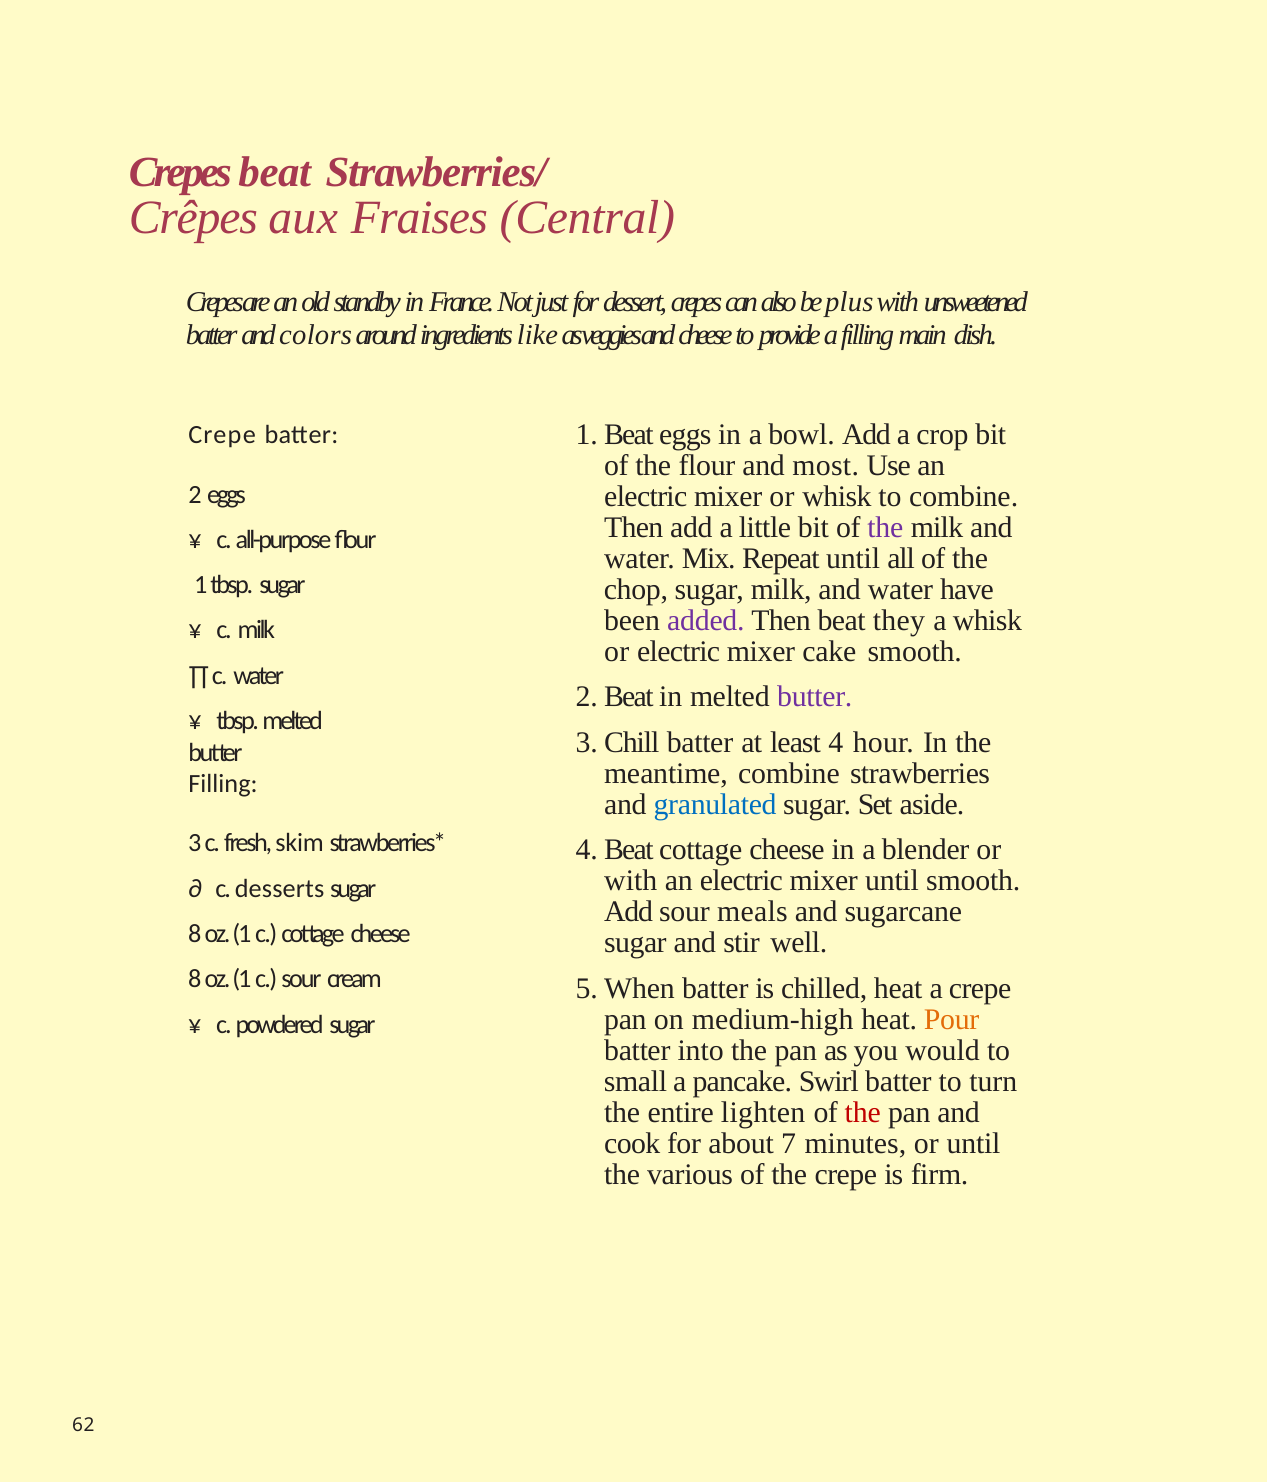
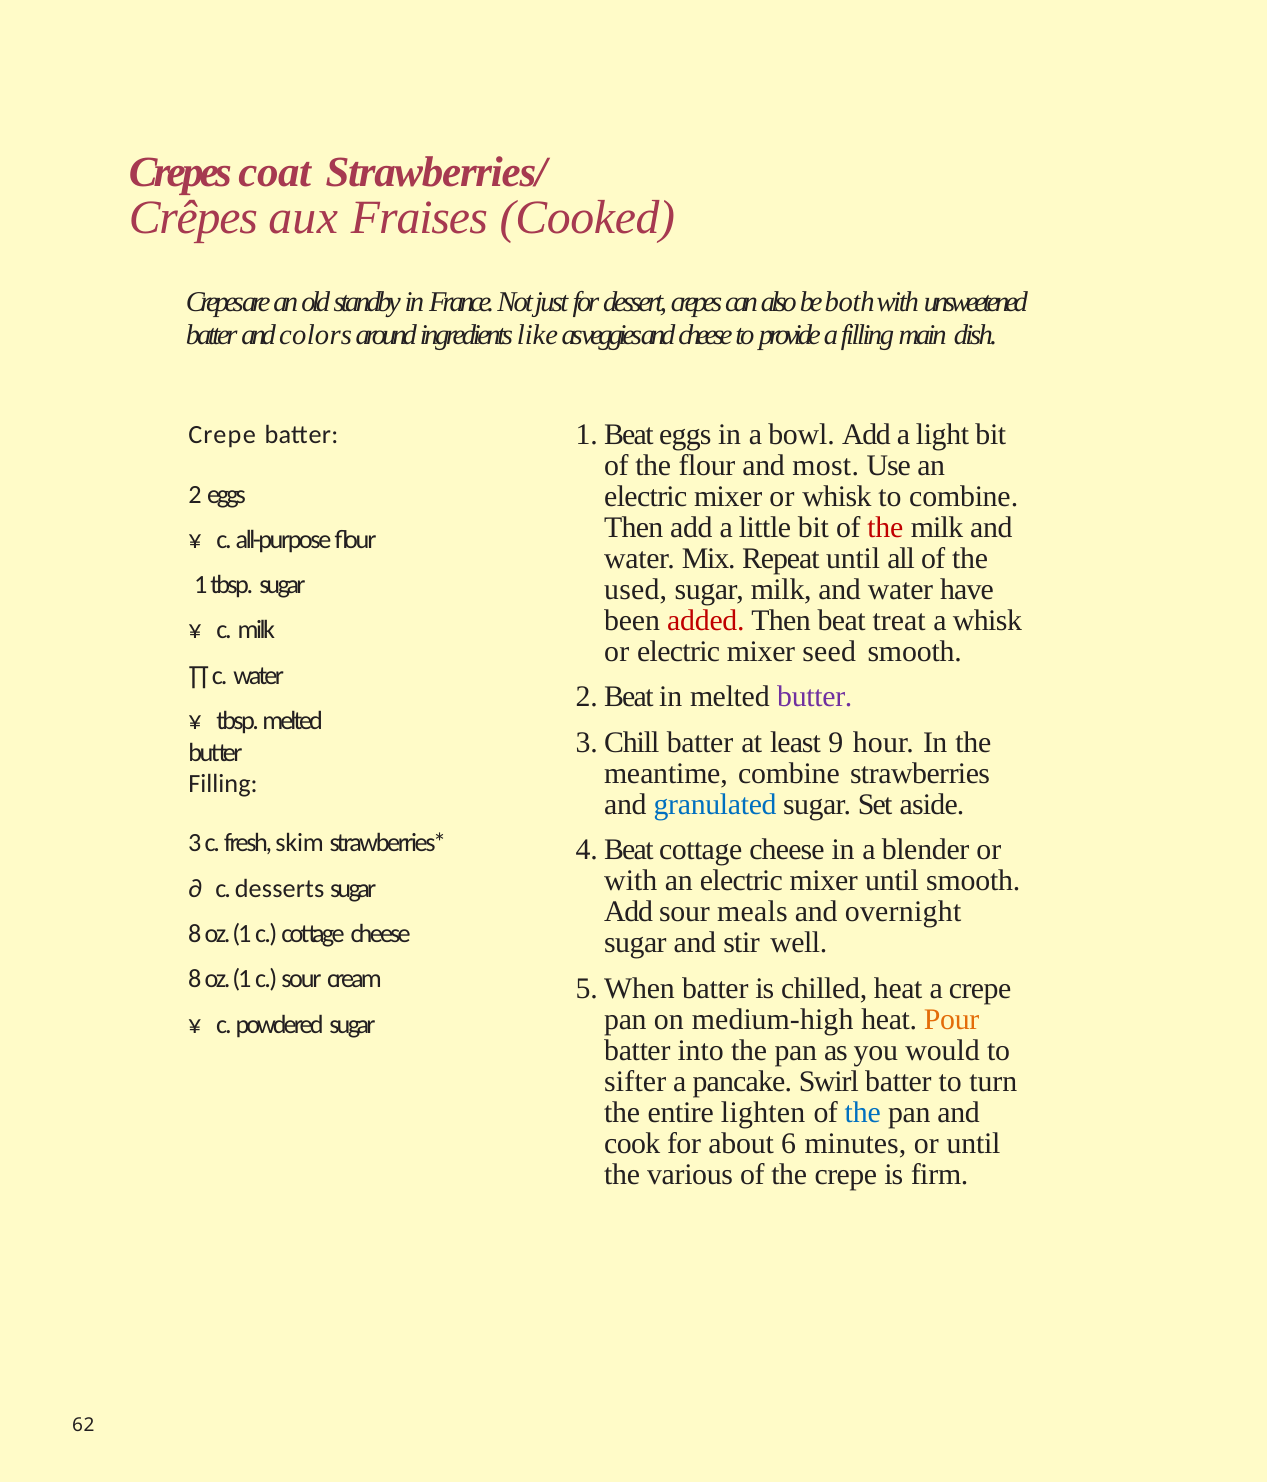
Crepes beat: beat -> coat (275, 172)
Central: Central -> Cooked (587, 218)
plus: plus -> both (850, 302)
crop: crop -> light (943, 434)
the colour: purple -> red (885, 527)
chop: chop -> used (636, 589)
added colour: purple -> red (706, 620)
they: they -> treat (899, 620)
cake: cake -> seed (829, 651)
4: 4 -> 9 (836, 742)
sugarcane: sugarcane -> overnight (903, 912)
small: small -> sifter (635, 1081)
the colour: red -> blue (863, 1112)
7: 7 -> 6 (789, 1143)
